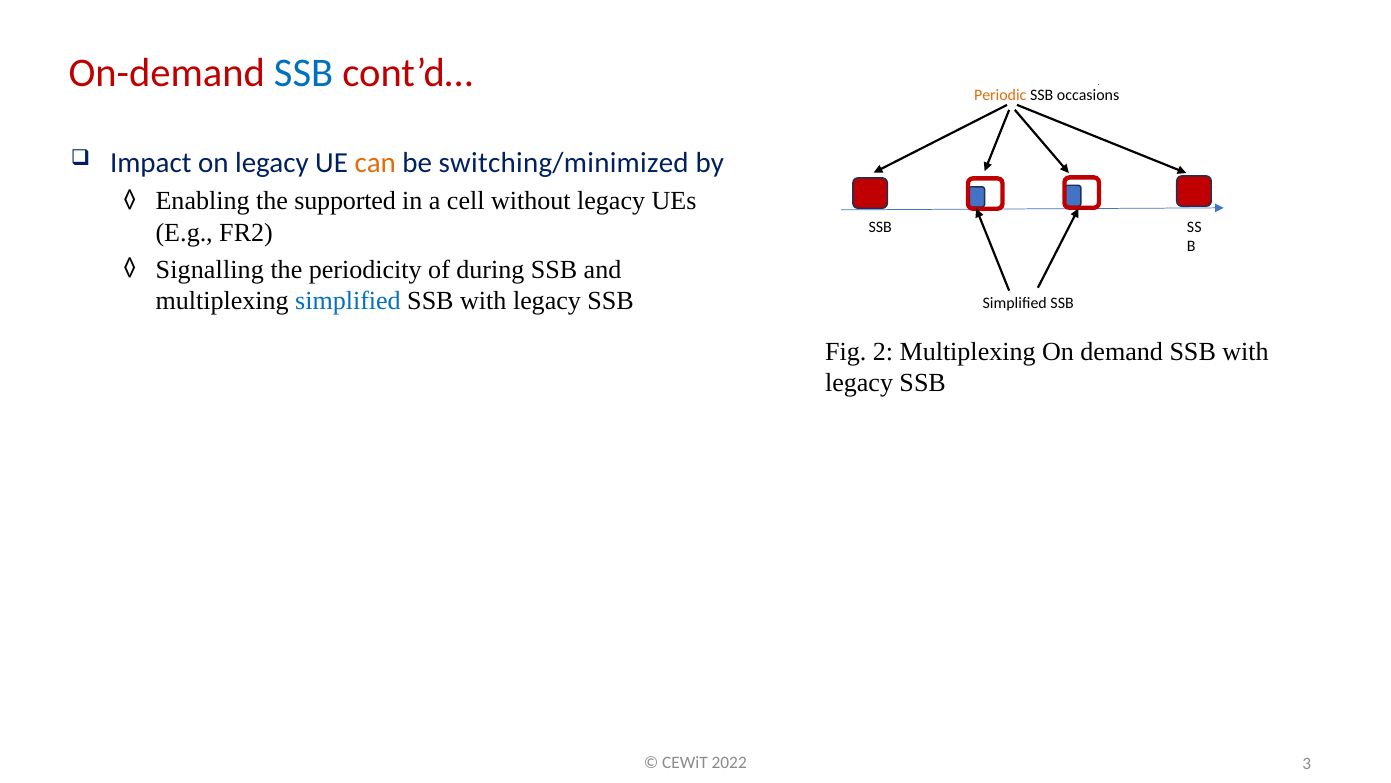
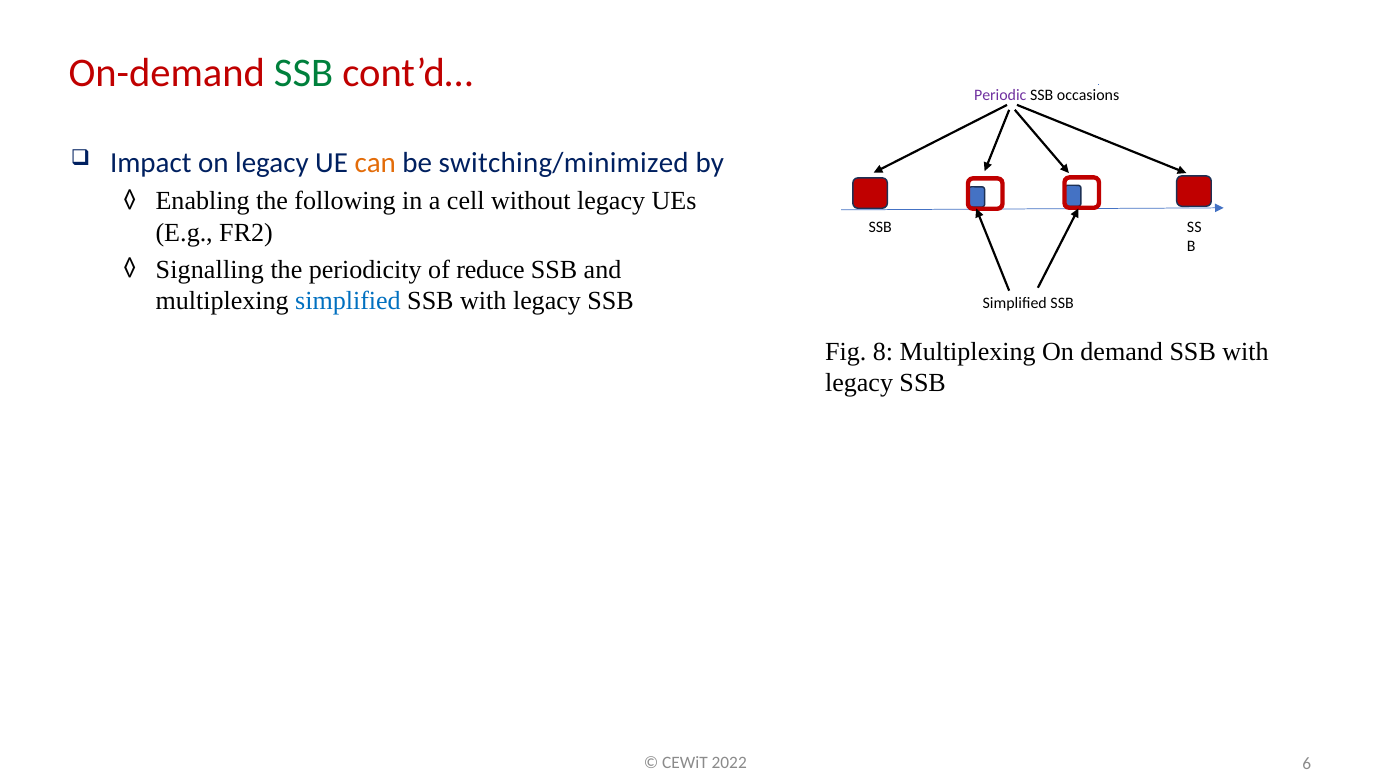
SSB colour: blue -> green (304, 73)
Periodic colour: orange -> purple (1000, 95)
supported: supported -> following (345, 201)
during: during -> reduce (491, 270)
2: 2 -> 8 (883, 351)
3: 3 -> 6 (1307, 763)
